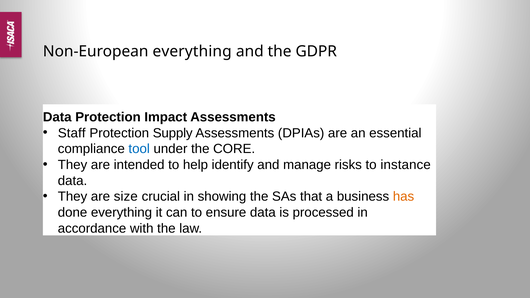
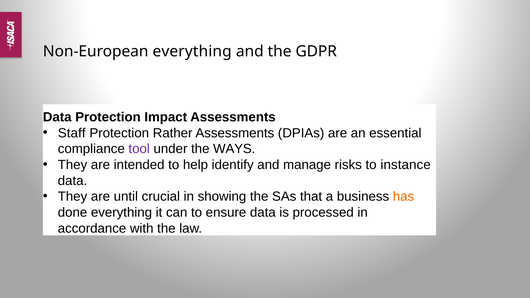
Supply: Supply -> Rather (173, 133)
tool colour: blue -> purple (139, 149)
CORE: CORE -> WAYS (234, 149)
size: size -> until (126, 197)
